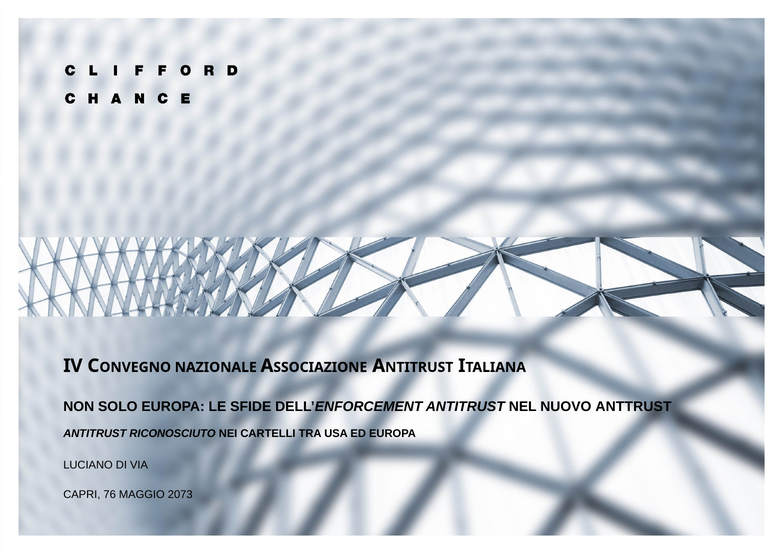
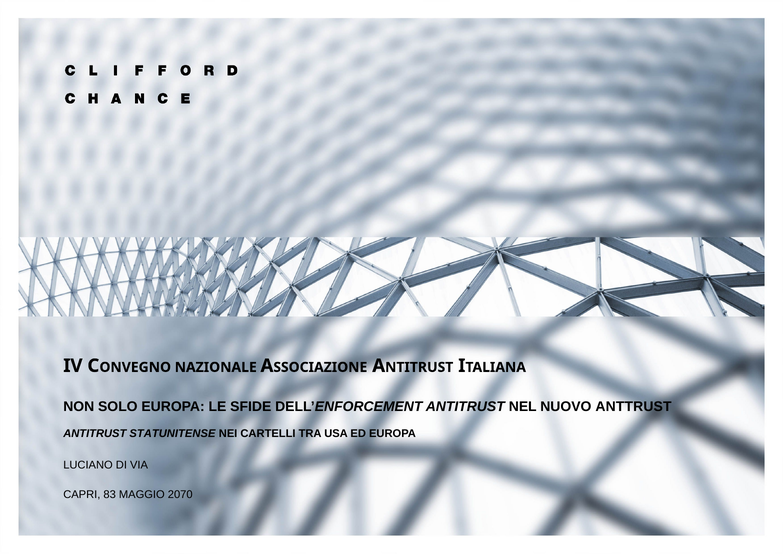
RICONOSCIUTO: RICONOSCIUTO -> STATUNITENSE (172, 433)
76: 76 -> 83 (110, 494)
2073: 2073 -> 2070 (180, 494)
